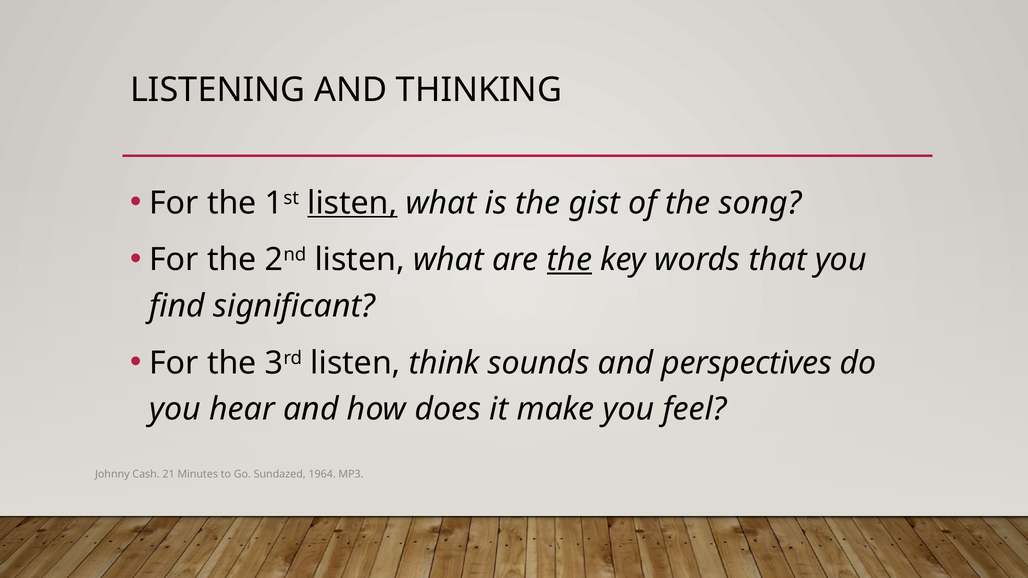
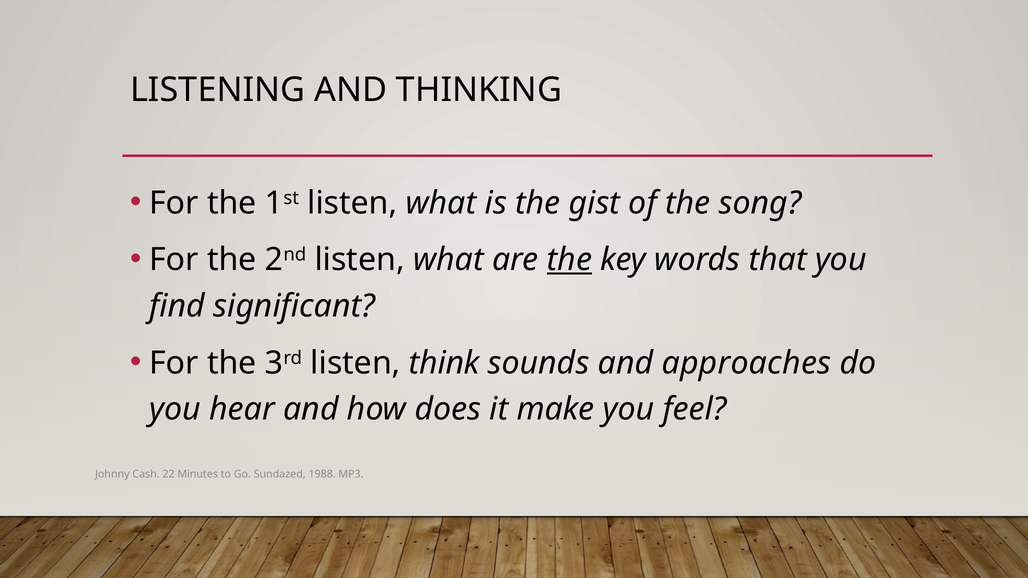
listen underline: present -> none (352, 203)
perspectives: perspectives -> approaches (746, 363)
21: 21 -> 22 (169, 475)
1964: 1964 -> 1988 (322, 475)
